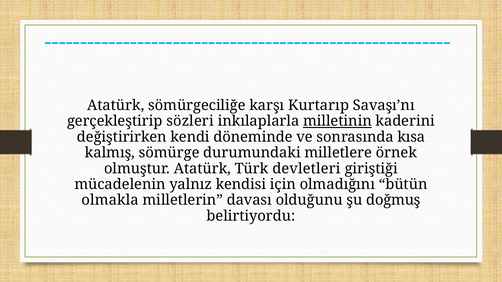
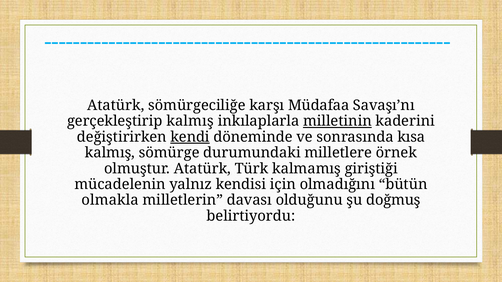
Kurtarıp: Kurtarıp -> Müdafaa (319, 105)
gerçekleştirip sözleri: sözleri -> kalmış (190, 121)
kendi underline: none -> present (190, 137)
devletleri: devletleri -> kalmamış (307, 169)
